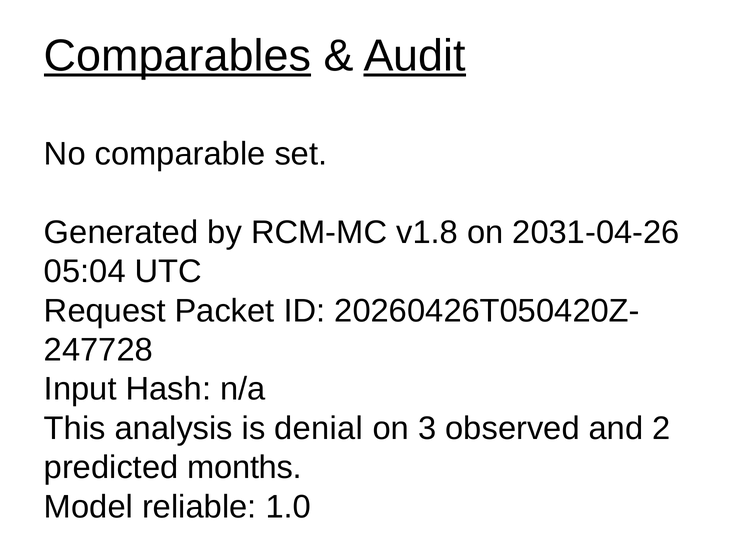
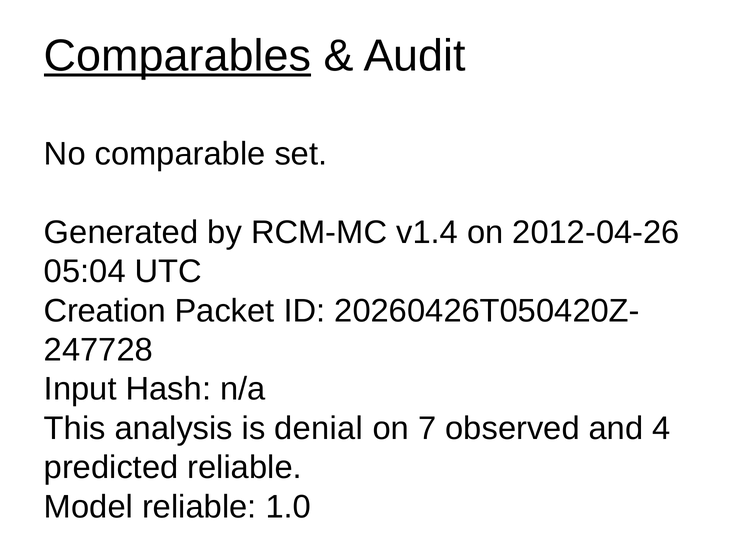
Audit underline: present -> none (415, 56)
v1.8: v1.8 -> v1.4 (427, 233)
2031-04-26: 2031-04-26 -> 2012-04-26 (596, 233)
Request: Request -> Creation (105, 311)
3: 3 -> 7 (427, 429)
2: 2 -> 4 (662, 429)
predicted months: months -> reliable (245, 468)
